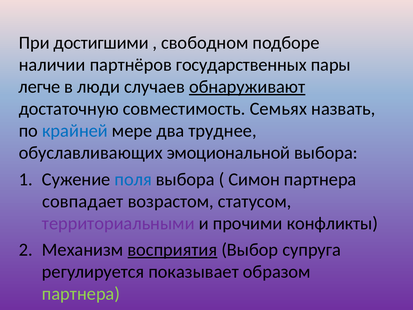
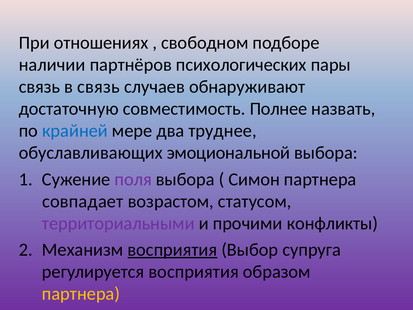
достигшими: достигшими -> отношениях (101, 43)
государственных: государственных -> психологических (241, 65)
легче: легче -> связь (39, 87)
в люди: люди -> связь (98, 87)
обнаруживают underline: present -> none (247, 87)
Семьях: Семьях -> Полнее (279, 109)
поля colour: blue -> purple (133, 179)
регулируется показывает: показывает -> восприятия (194, 272)
партнера colour: light green -> yellow (81, 294)
